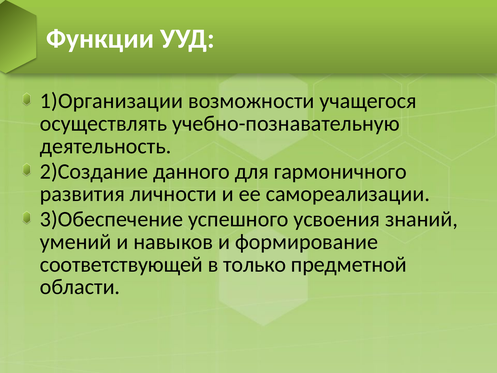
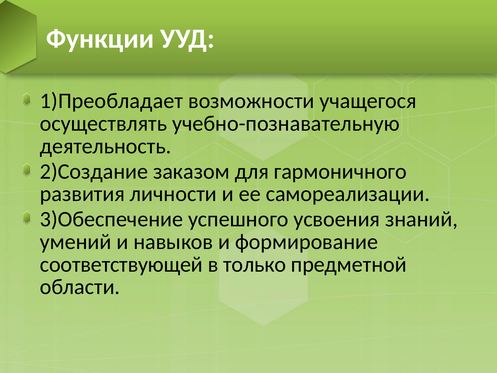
1)Организации: 1)Организации -> 1)Преобладает (111, 101)
данного: данного -> заказом (191, 171)
